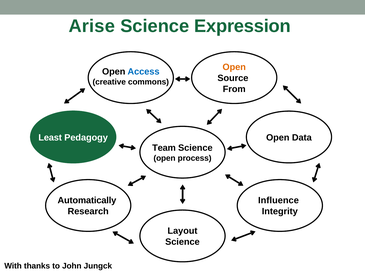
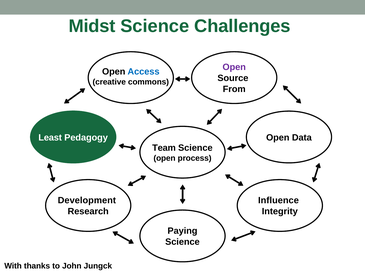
Arise: Arise -> Midst (92, 26)
Expression: Expression -> Challenges (242, 26)
Open colour: orange -> purple (234, 67)
Automatically: Automatically -> Development (87, 200)
Layout: Layout -> Paying (182, 231)
